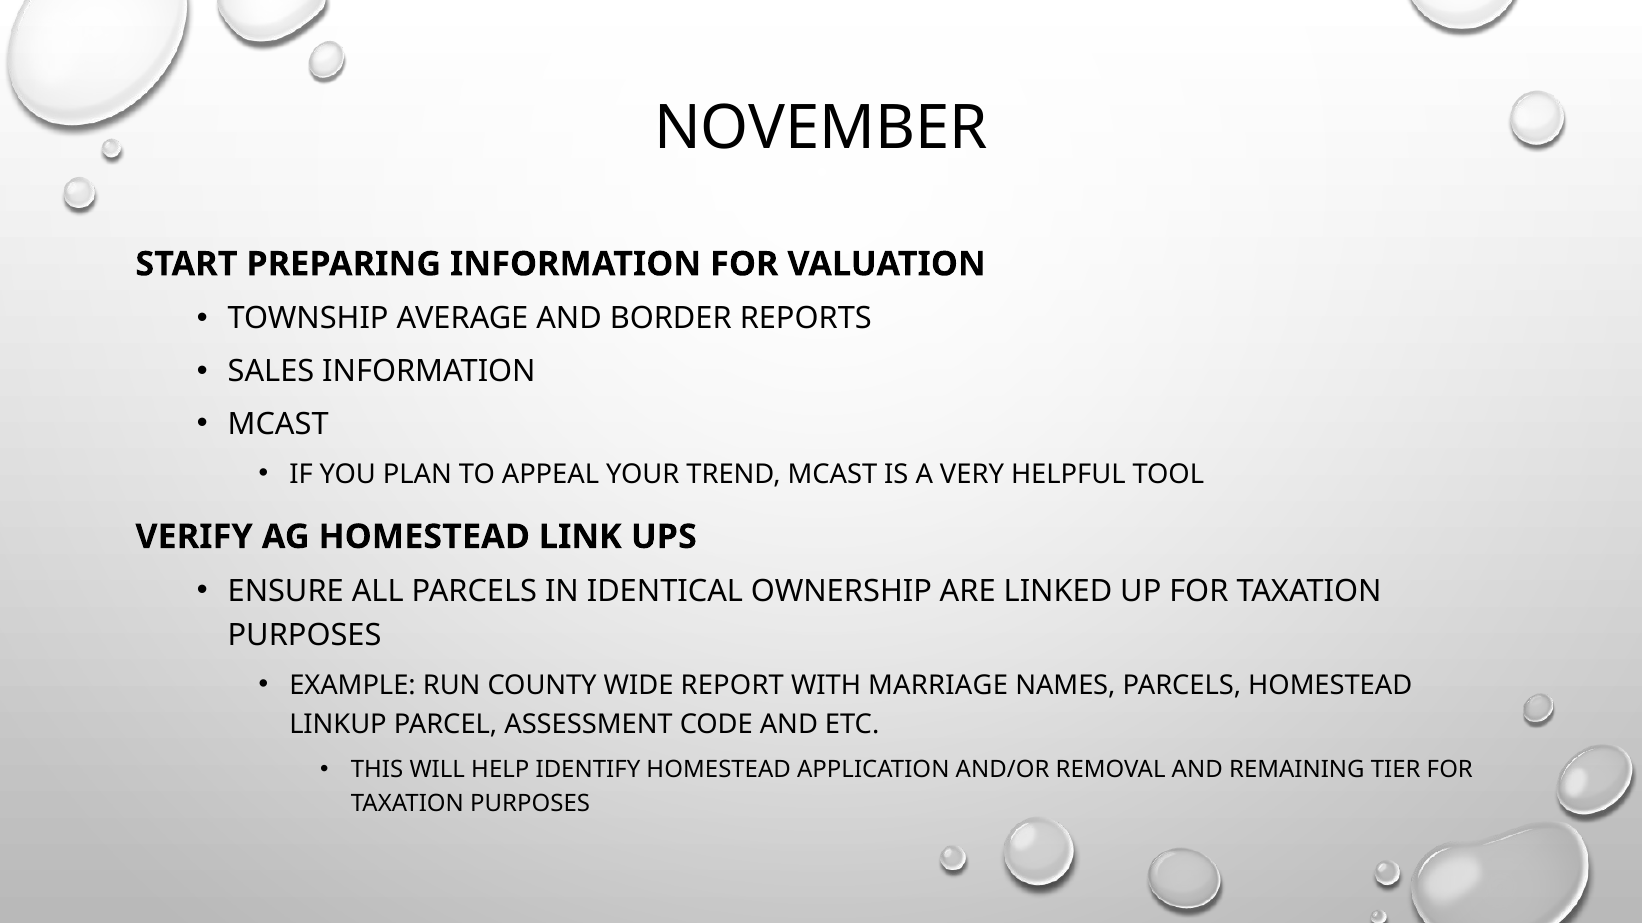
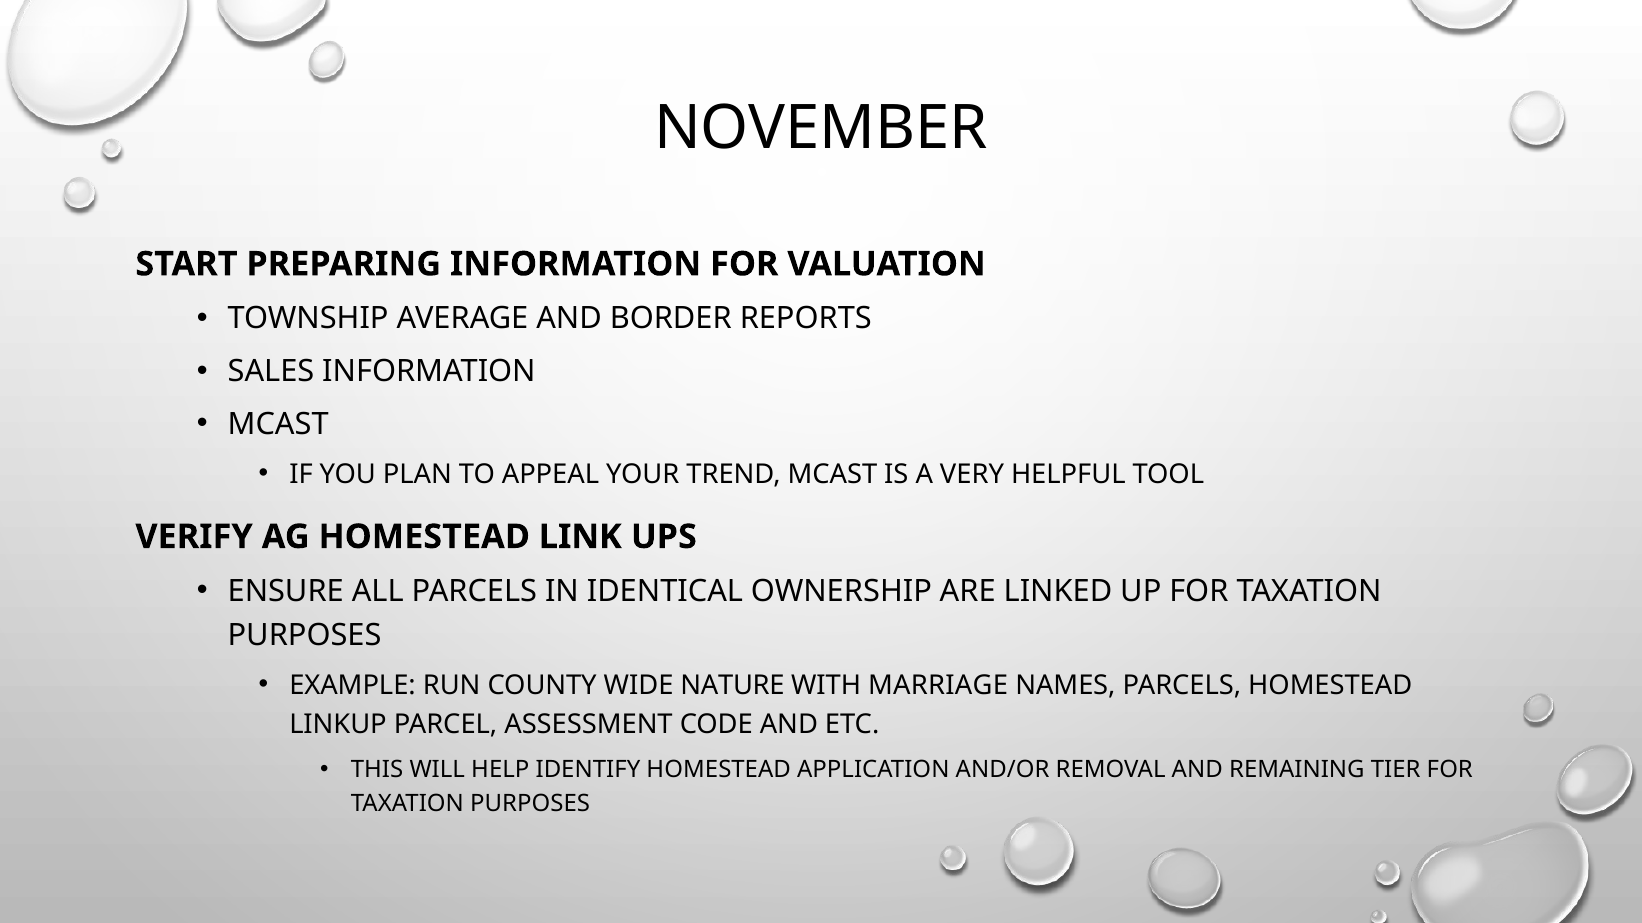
REPORT: REPORT -> NATURE (733, 686)
